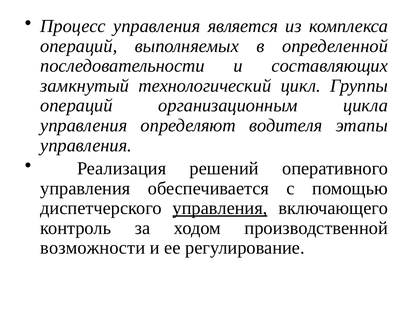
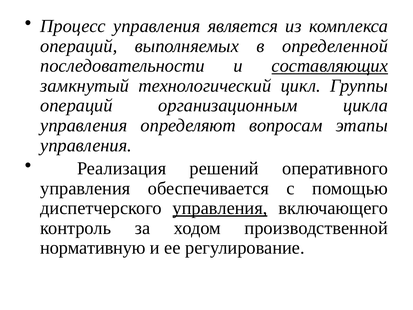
составляющих underline: none -> present (330, 66)
водителя: водителя -> вопросам (286, 125)
возможности: возможности -> нормативную (93, 248)
